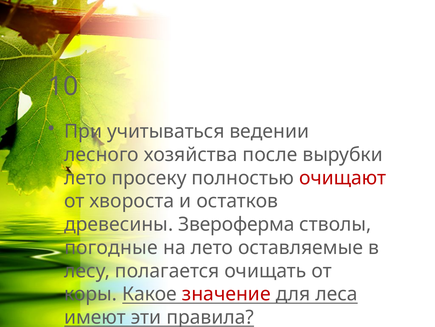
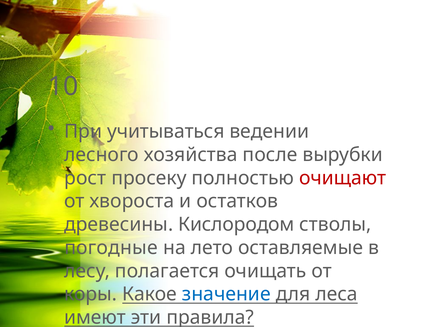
лето: лето -> рост (85, 178)
Звероферма: Звероферма -> Кислородом (236, 224)
значение colour: red -> blue (226, 294)
